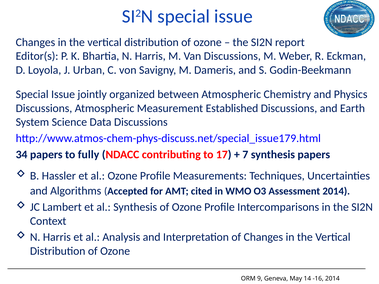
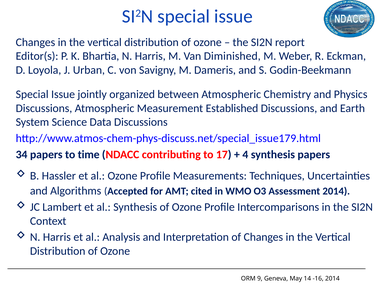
Van Discussions: Discussions -> Diminished (232, 56)
fully: fully -> time (89, 155)
7: 7 -> 4 (245, 155)
